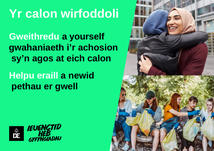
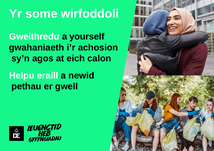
Yr calon: calon -> some (41, 14)
